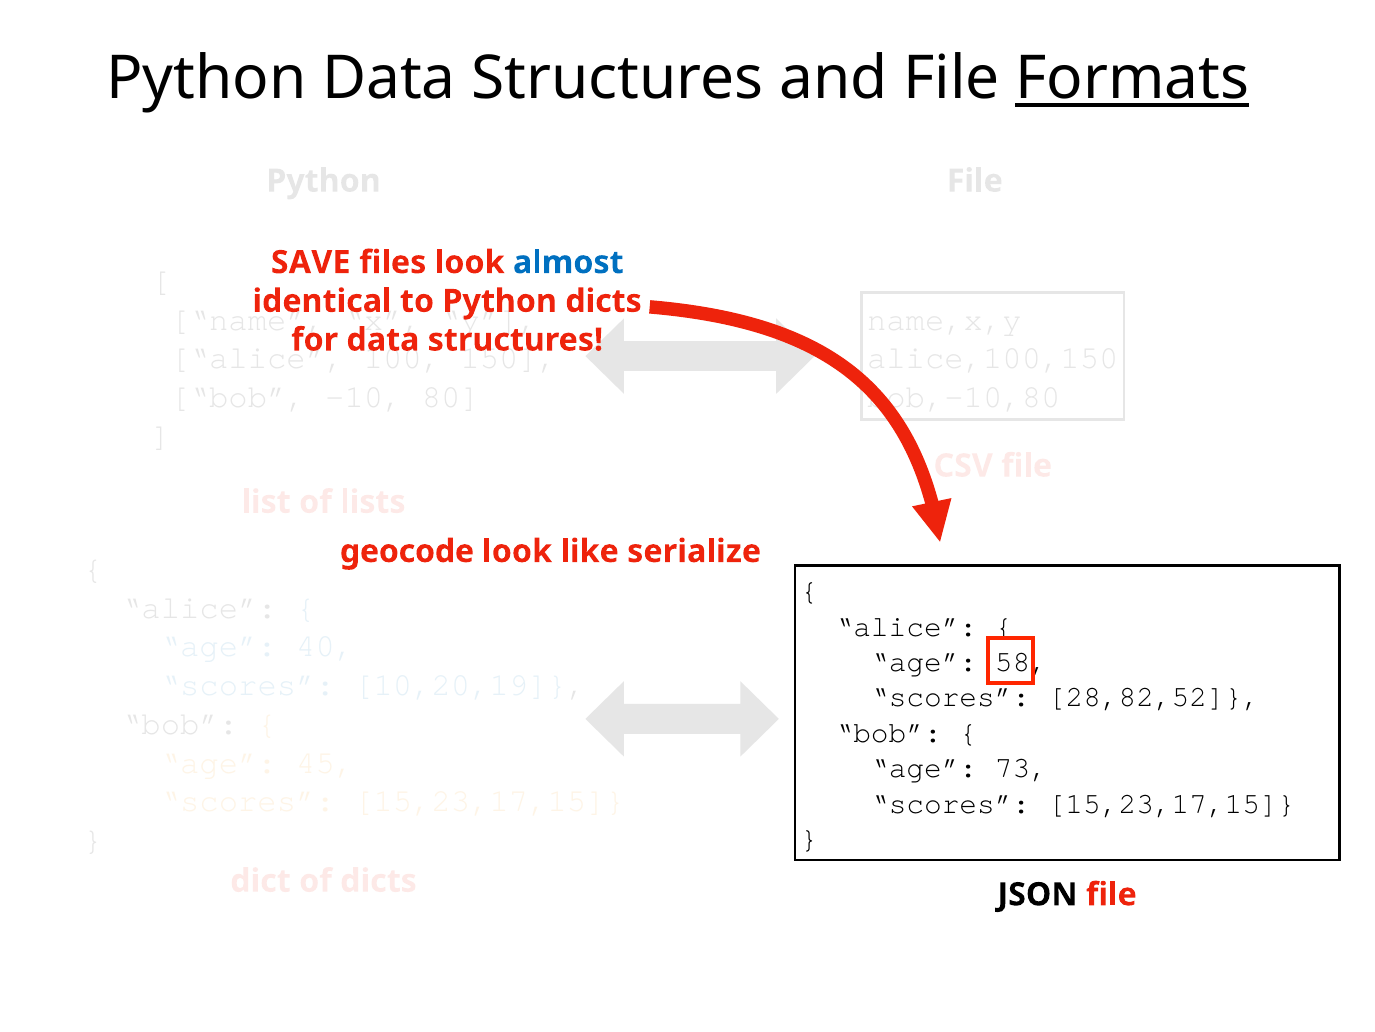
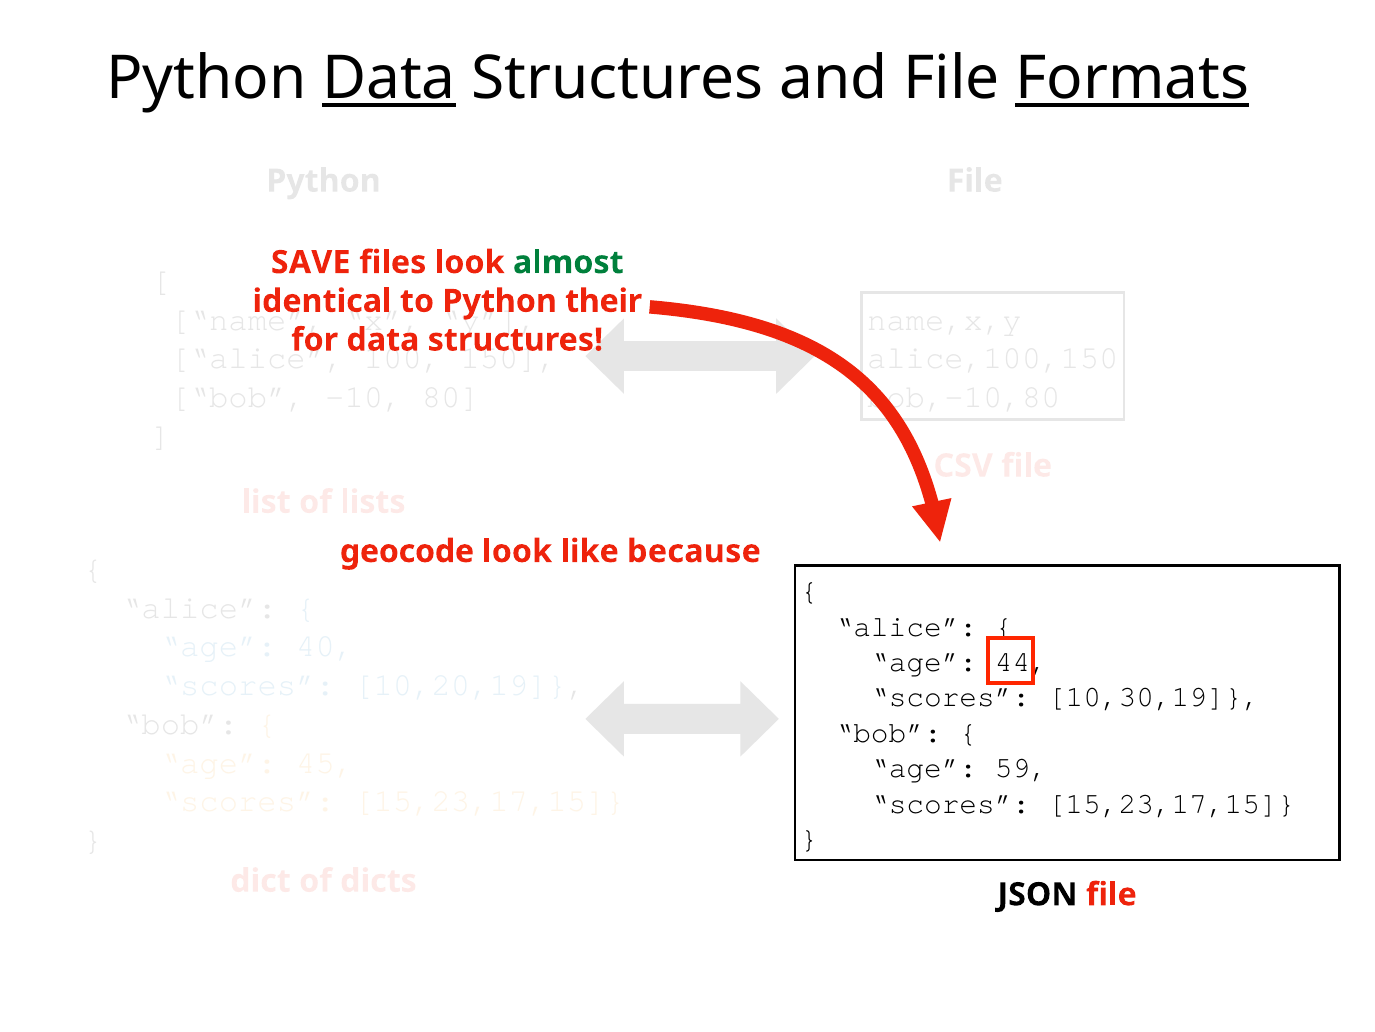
Data underline: none -> present (389, 79)
almost colour: blue -> green (568, 262)
dicts: dicts -> their (604, 301)
serialize: serialize -> because (694, 551)
58: 58 -> 44 (1021, 661)
28,82,52: 28,82,52 -> 10,30,19 (1154, 697)
73: 73 -> 59 (1021, 768)
